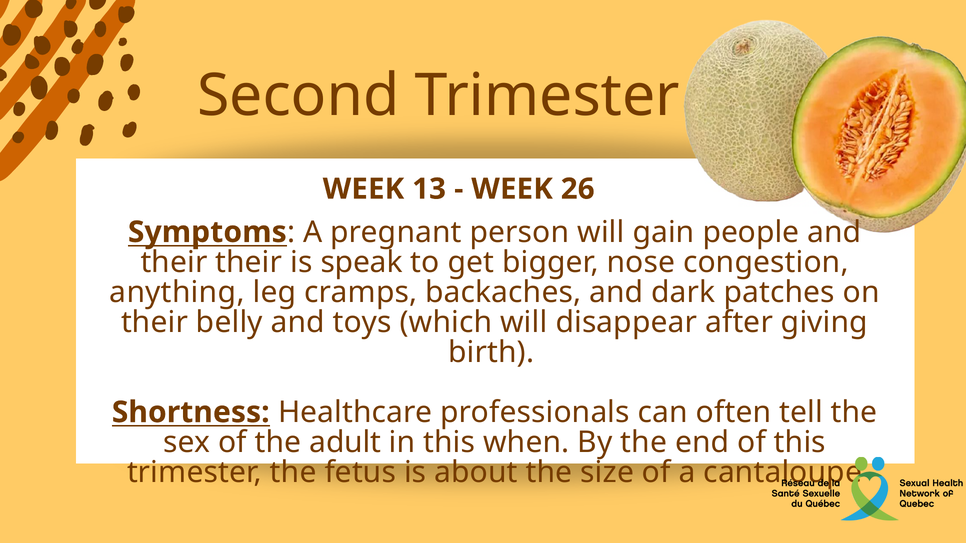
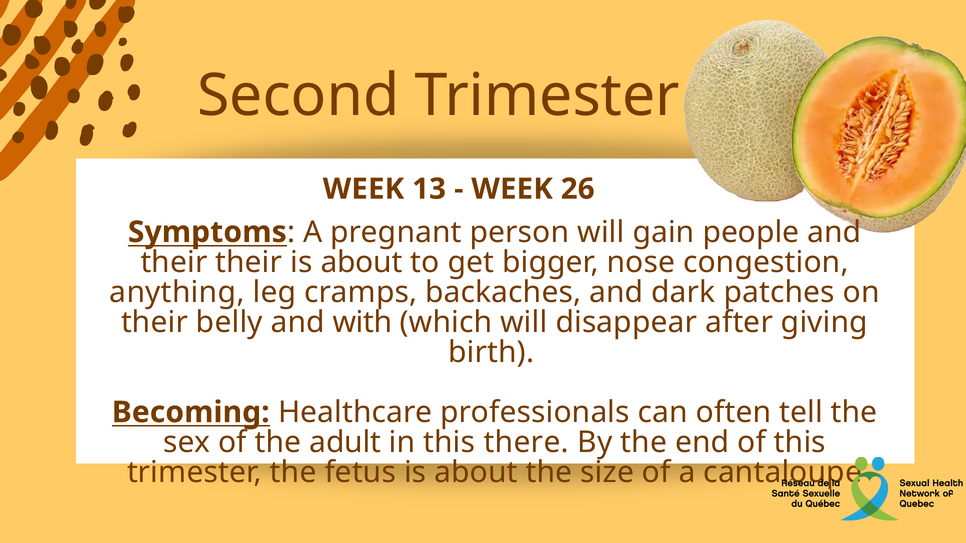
speak: speak -> about (362, 262)
toys: toys -> with (362, 322)
Shortness: Shortness -> Becoming (191, 413)
when: when -> there (526, 443)
